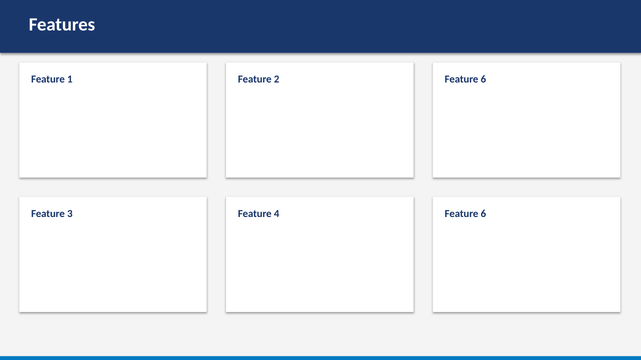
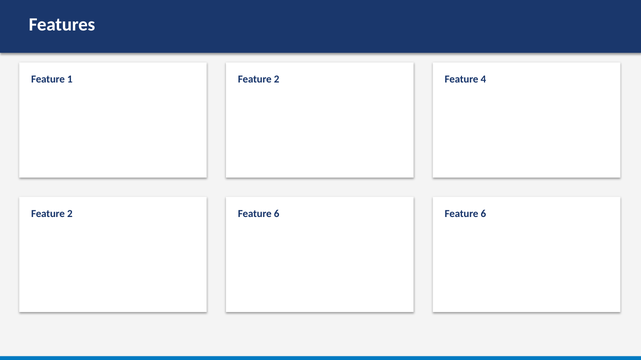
2 Feature 6: 6 -> 4 (483, 79)
3: 3 -> 2 (70, 214)
4: 4 -> 6 (277, 214)
